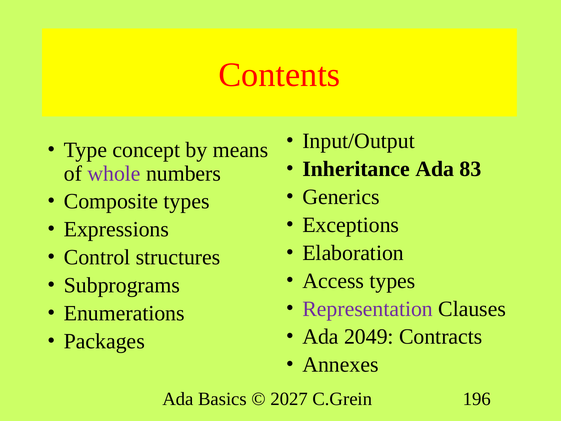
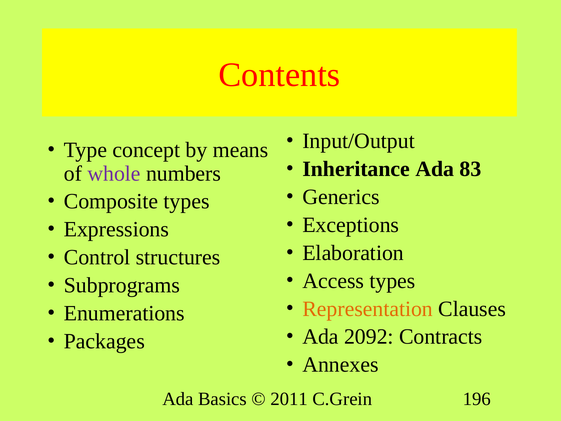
Representation colour: purple -> orange (368, 309)
2049: 2049 -> 2092 (369, 337)
2027: 2027 -> 2011 (289, 399)
